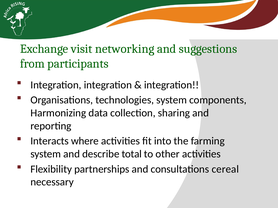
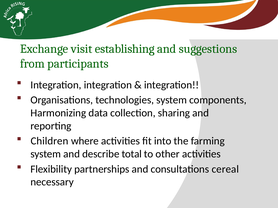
networking: networking -> establishing (125, 49)
Interacts: Interacts -> Children (50, 141)
